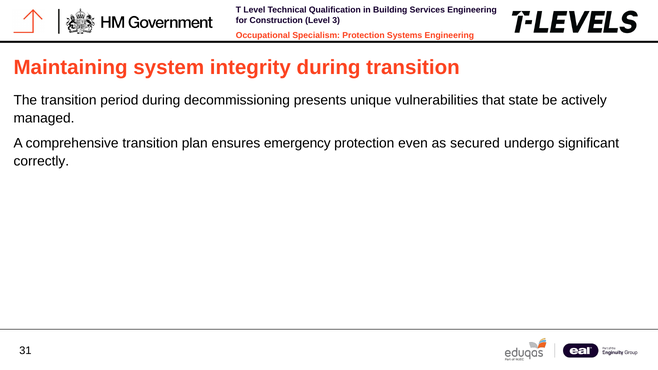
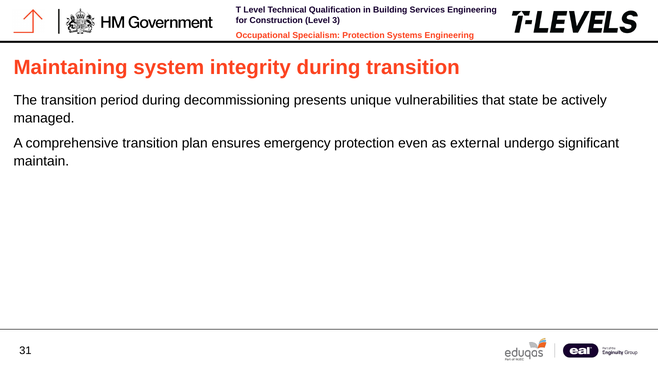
secured: secured -> external (475, 143)
correctly: correctly -> maintain (41, 161)
